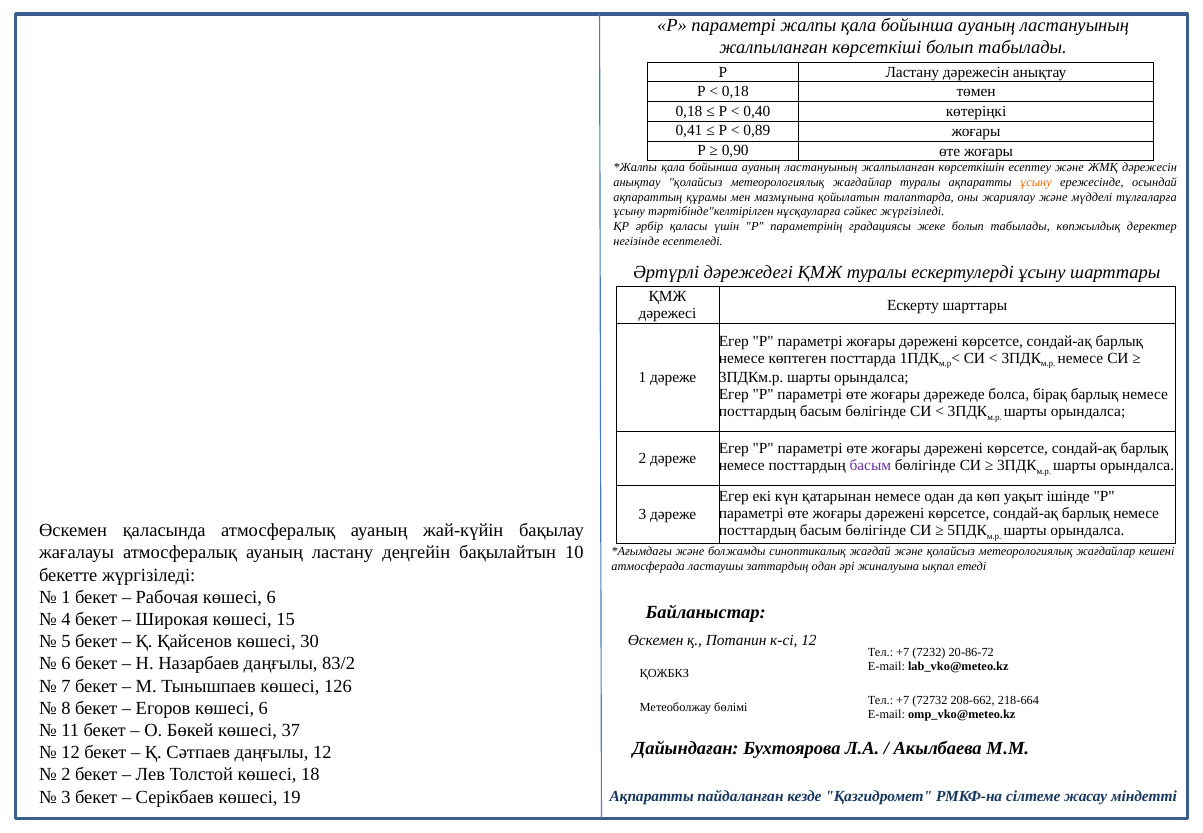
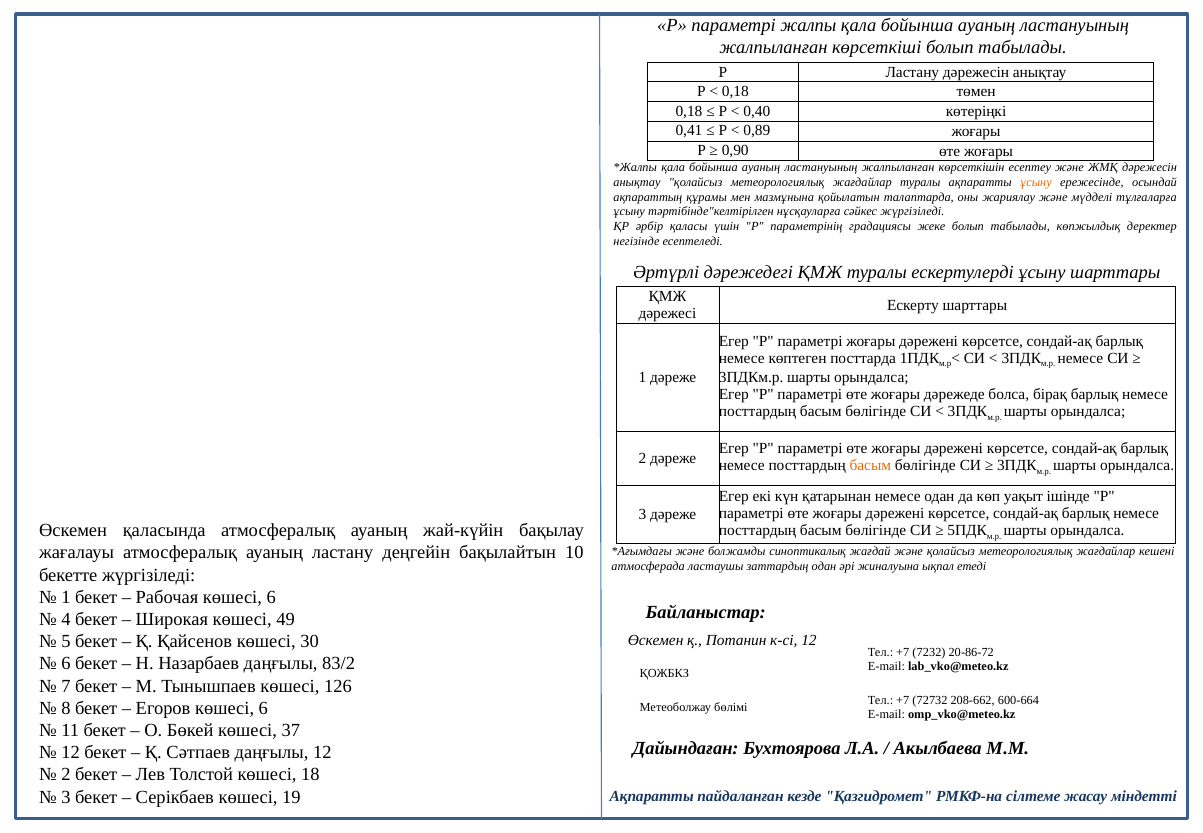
басым colour: purple -> orange (870, 466)
15: 15 -> 49 (286, 619)
218-664: 218-664 -> 600-664 (1018, 700)
